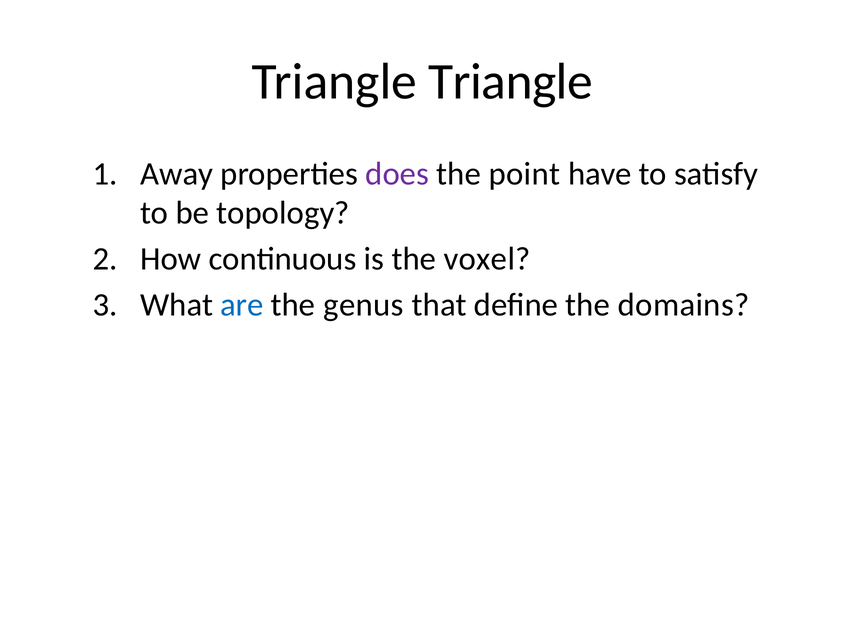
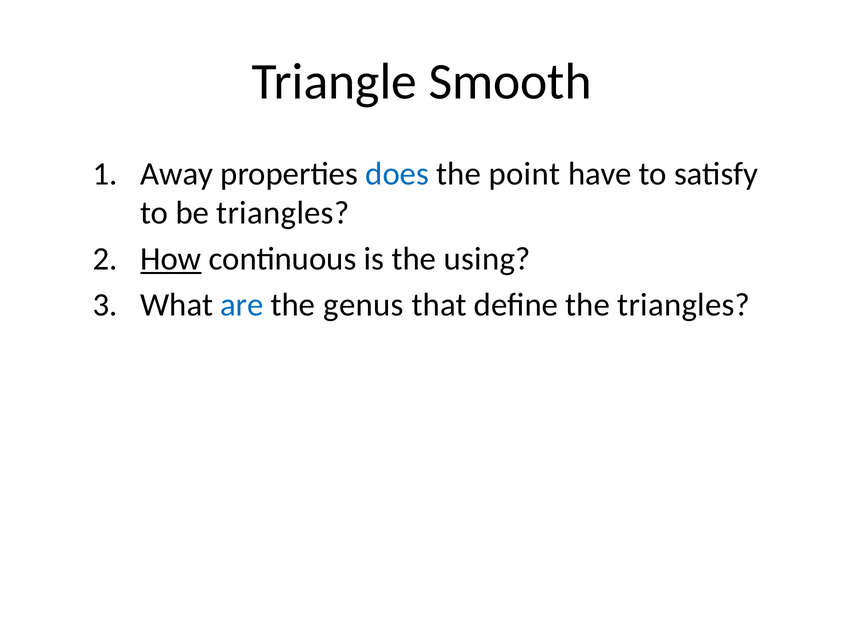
Triangle Triangle: Triangle -> Smooth (510, 82)
does colour: purple -> blue (397, 174)
be topology: topology -> triangles (283, 213)
How underline: none -> present (171, 259)
voxel: voxel -> using (487, 259)
the domains: domains -> triangles (684, 305)
